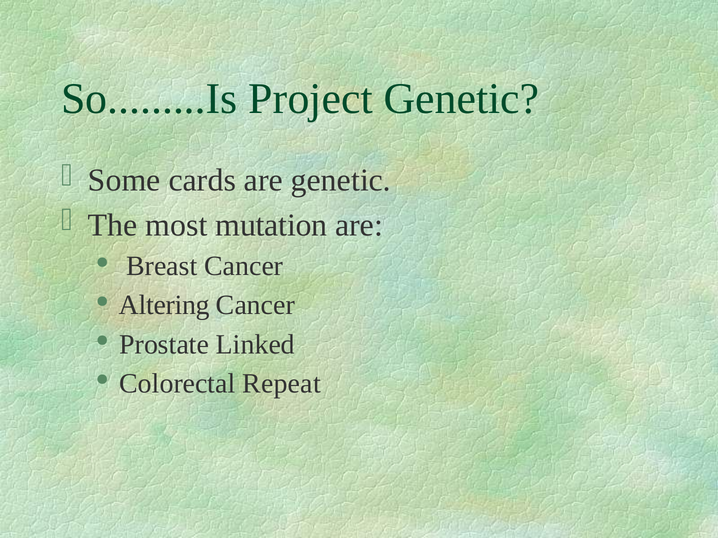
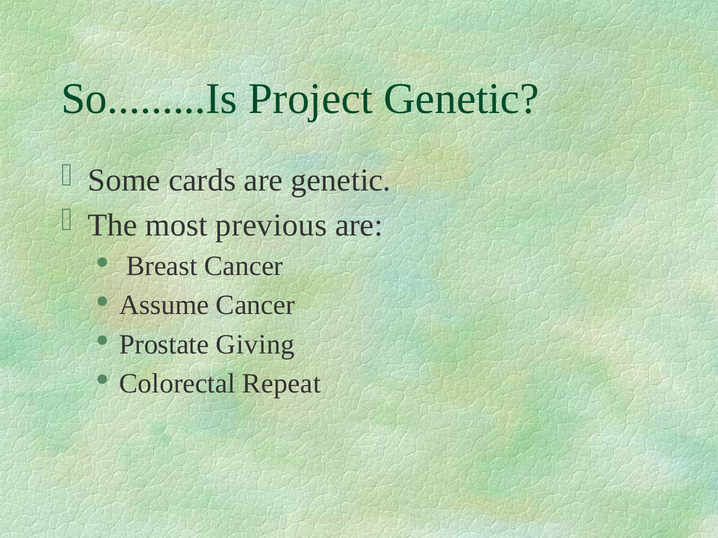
mutation: mutation -> previous (271, 225)
Altering: Altering -> Assume (164, 306)
Linked: Linked -> Giving (255, 345)
